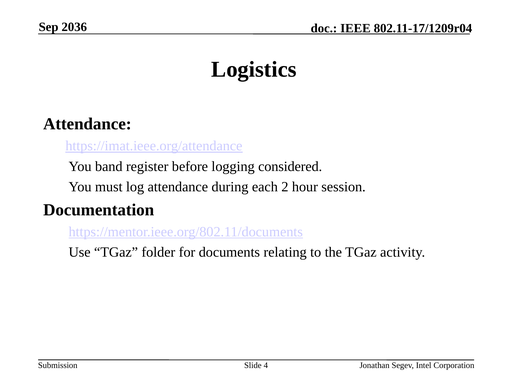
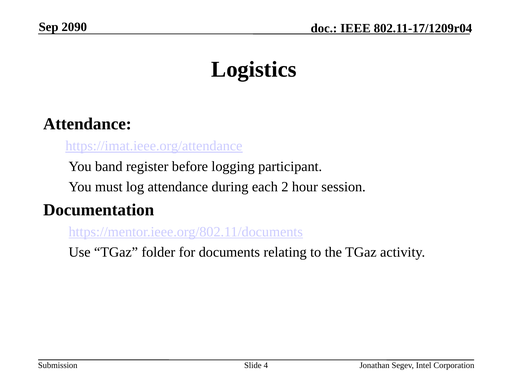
2036: 2036 -> 2090 (74, 27)
considered: considered -> participant (290, 166)
